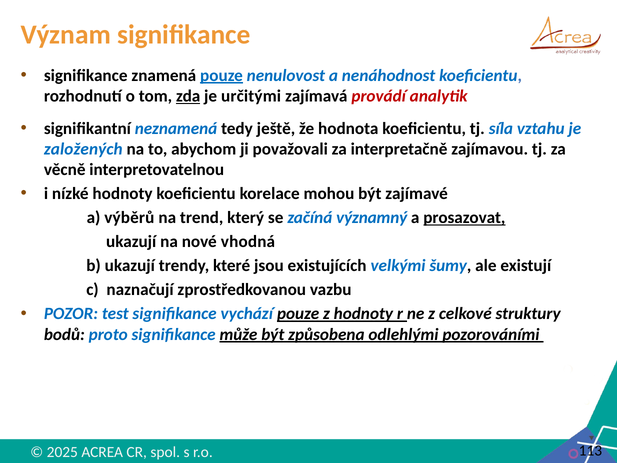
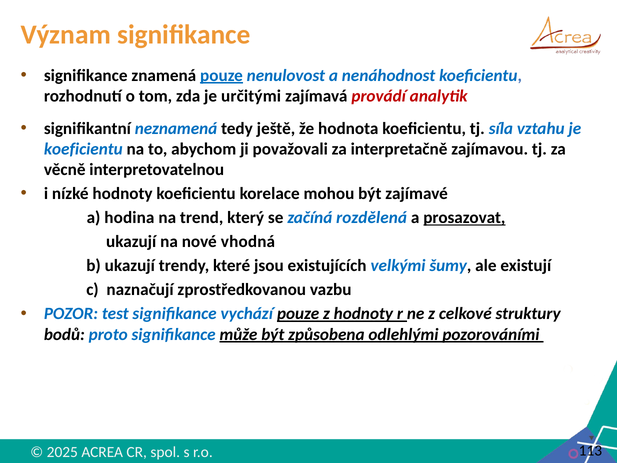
zda underline: present -> none (188, 96)
založených: založených -> koeficientu (83, 149)
výběrů: výběrů -> hodina (129, 218)
významný: významný -> rozdělená (372, 218)
